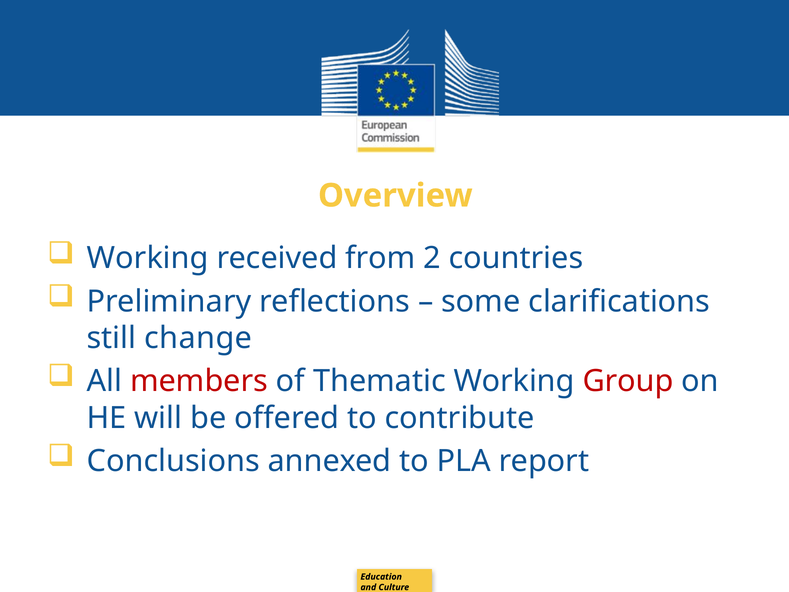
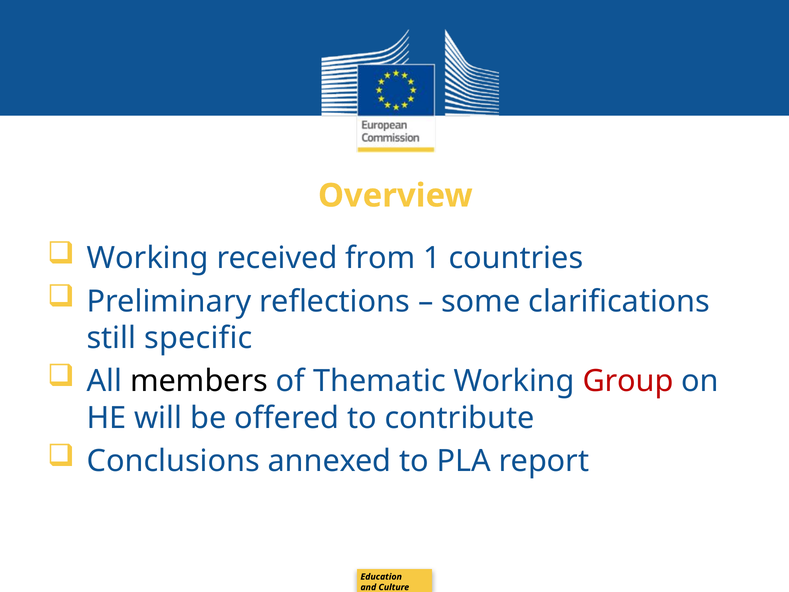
2: 2 -> 1 (432, 258)
change: change -> specific (198, 338)
members colour: red -> black (199, 381)
